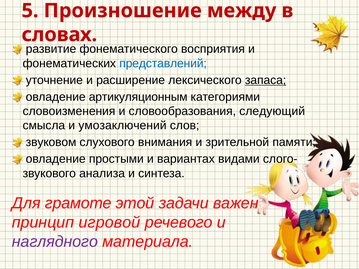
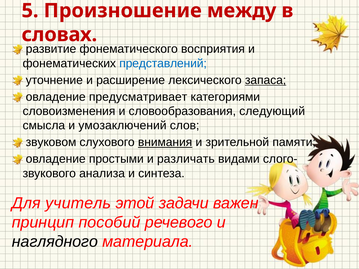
артикуляционным: артикуляционным -> предусматривает (138, 97)
внимания underline: none -> present (165, 142)
вариантах: вариантах -> различать (186, 159)
грамоте: грамоте -> учитель (78, 203)
игровой: игровой -> пособий (109, 223)
наглядного colour: purple -> black (55, 242)
